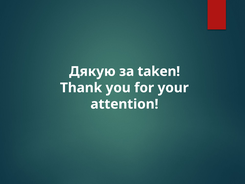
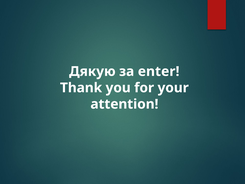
taken: taken -> enter (159, 71)
